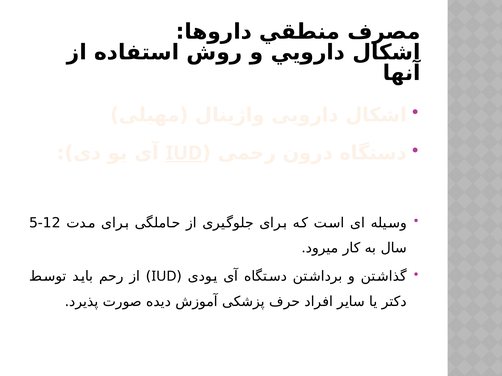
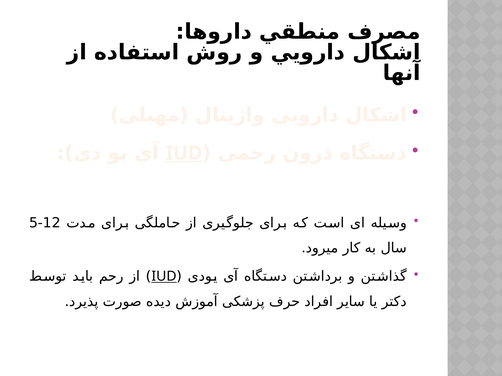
IUD underline: none -> present (164, 277)
